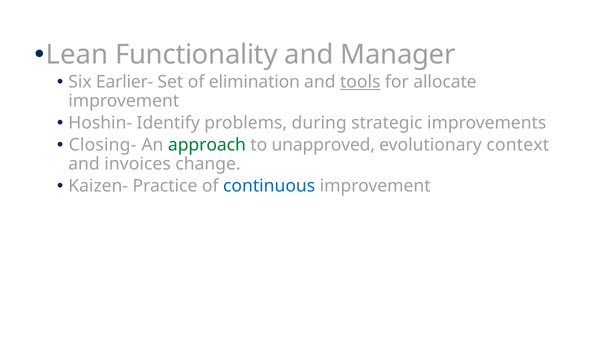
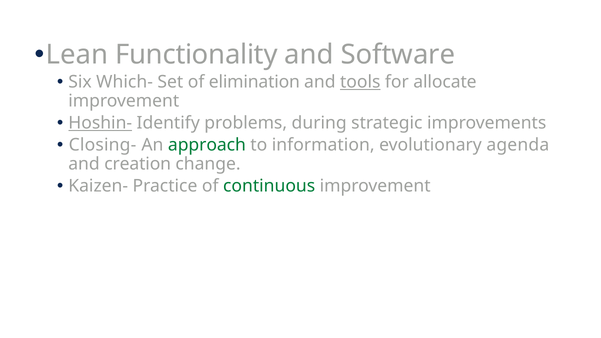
Manager: Manager -> Software (398, 55)
Earlier-: Earlier- -> Which- (125, 82)
Hoshin- underline: none -> present (100, 123)
unapproved: unapproved -> information (323, 145)
context: context -> agenda (518, 145)
invoices: invoices -> creation (138, 164)
continuous colour: blue -> green (269, 186)
